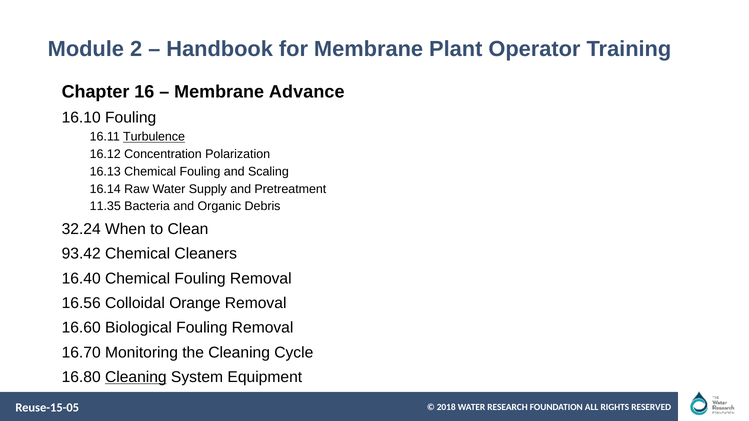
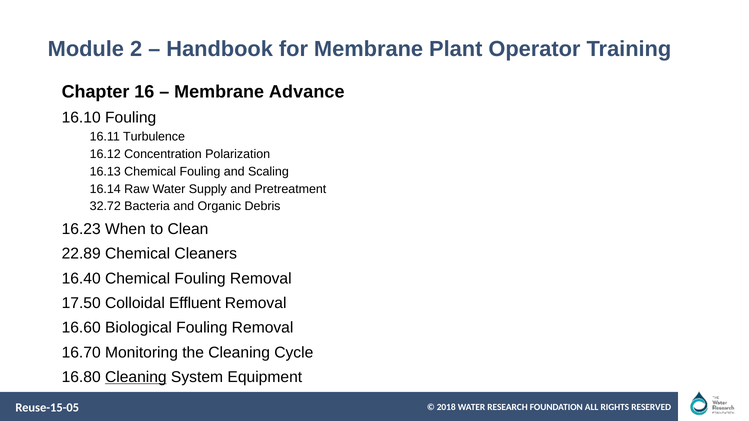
Turbulence underline: present -> none (154, 137)
11.35: 11.35 -> 32.72 (105, 206)
32.24: 32.24 -> 16.23 (81, 229)
93.42: 93.42 -> 22.89 (81, 254)
16.56: 16.56 -> 17.50 (81, 303)
Orange: Orange -> Effluent (195, 303)
